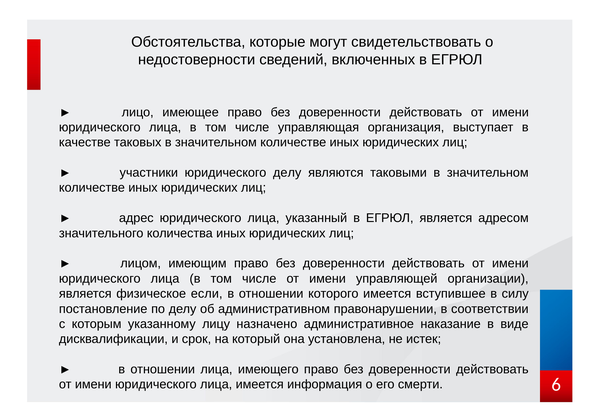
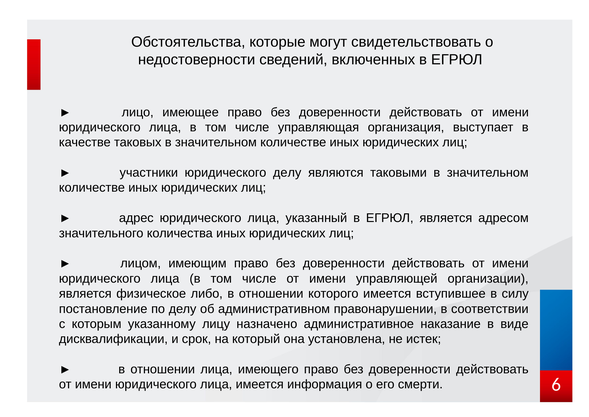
если: если -> либо (207, 293)
